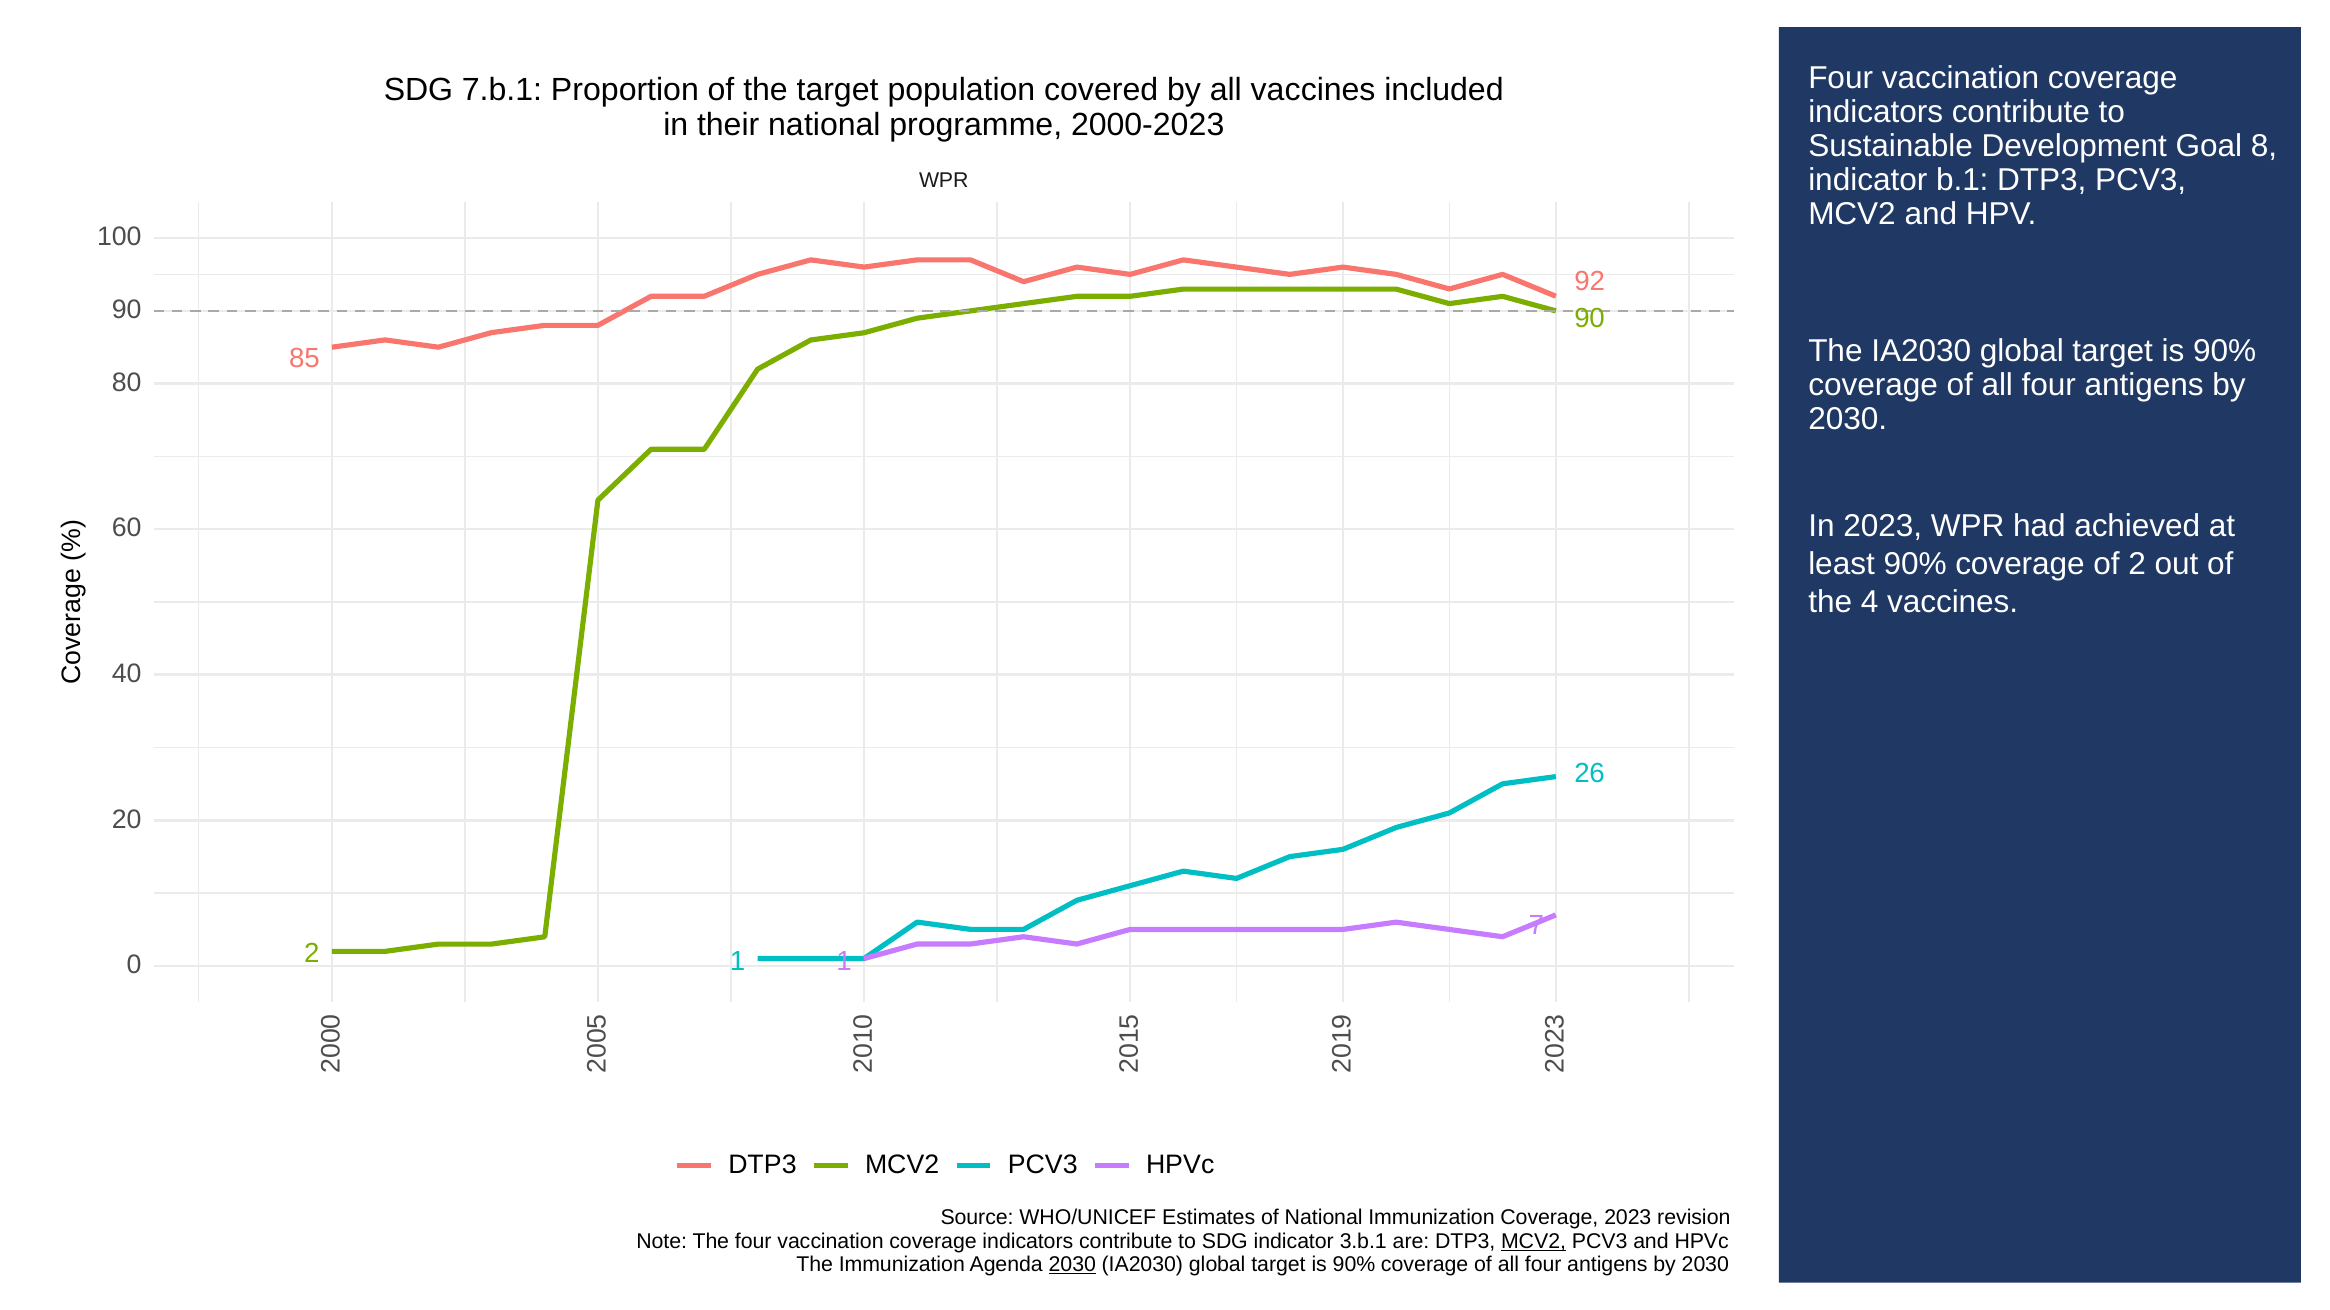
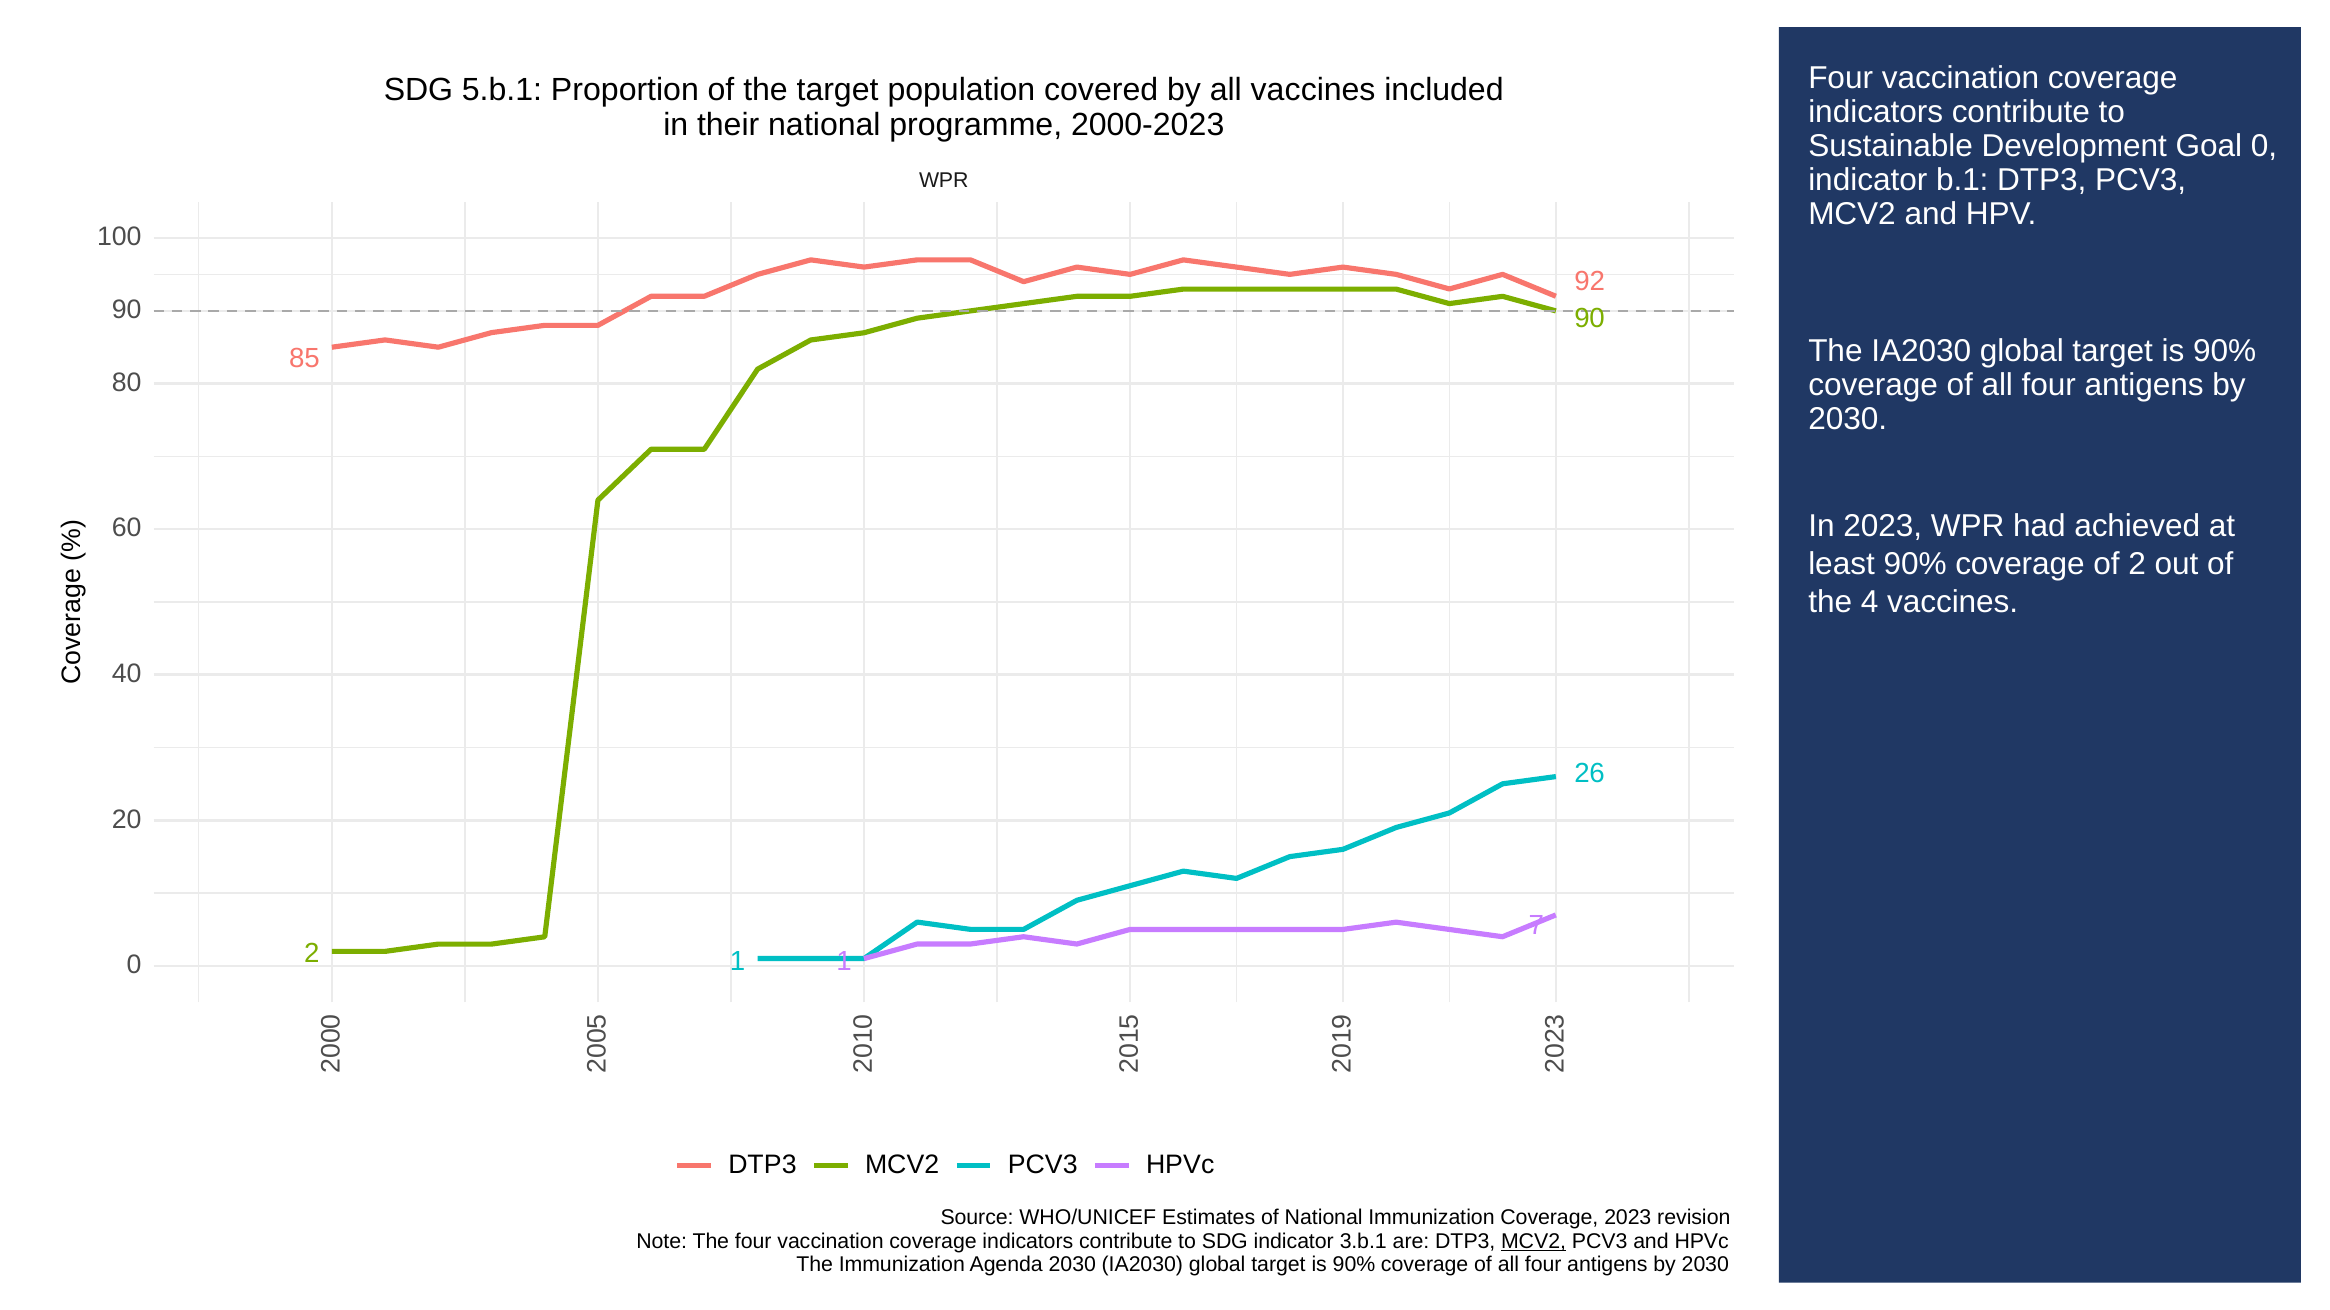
7.b.1: 7.b.1 -> 5.b.1 (502, 90)
Goal 8: 8 -> 0 (2264, 146)
2030 underline: present -> none (1072, 1265)
